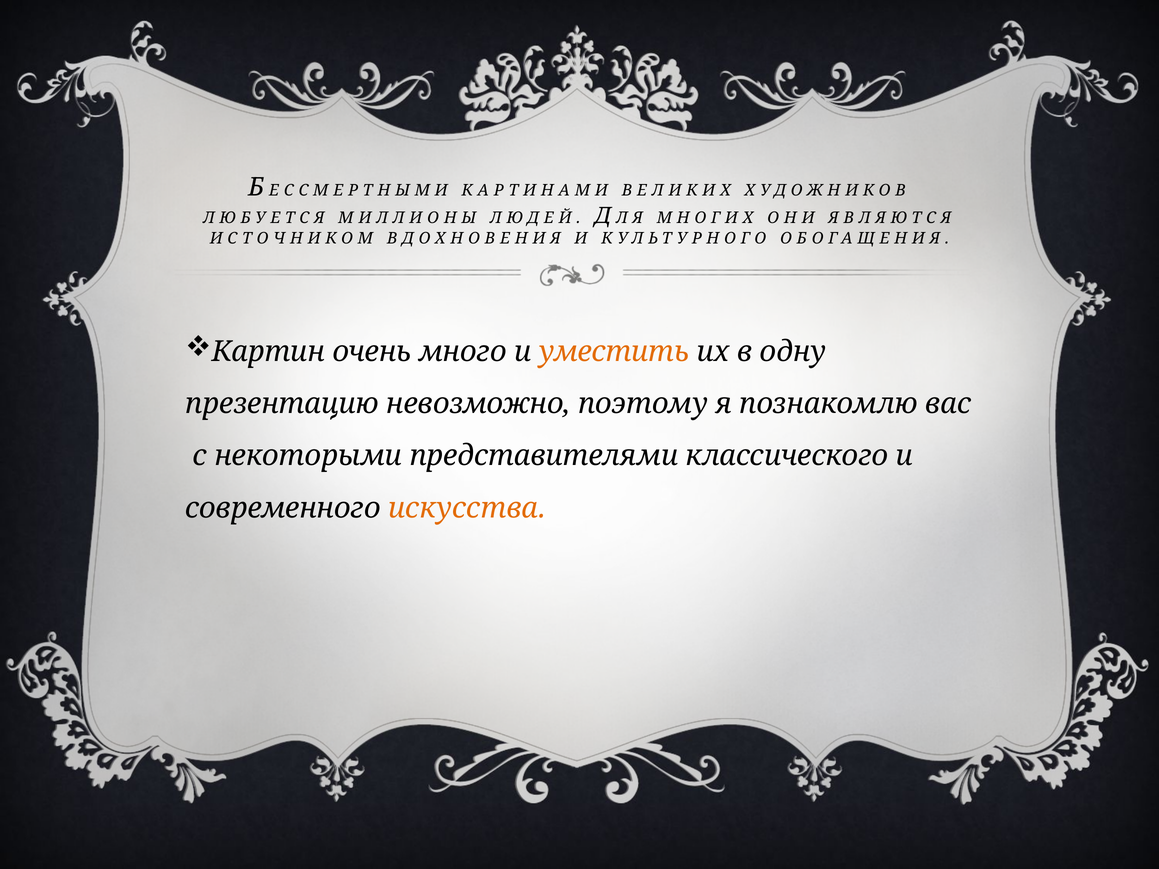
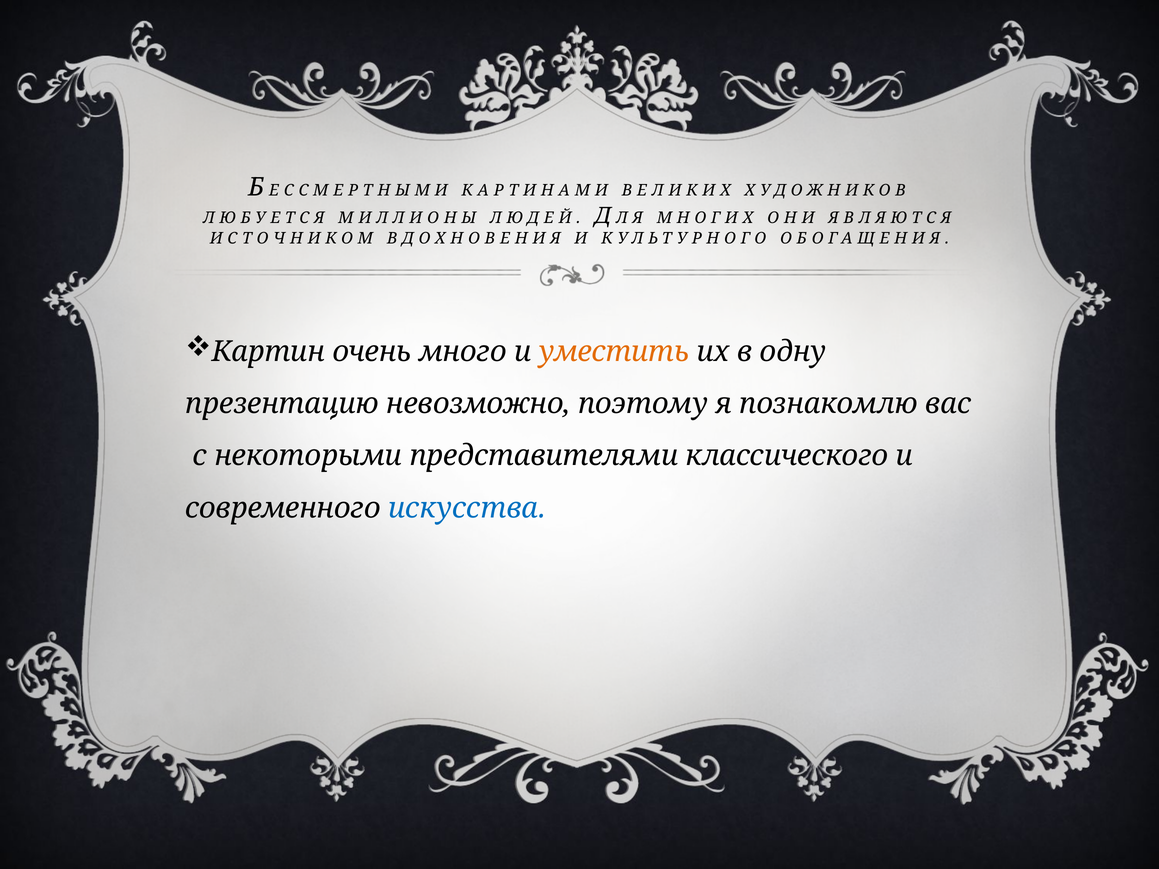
искусства colour: orange -> blue (467, 508)
